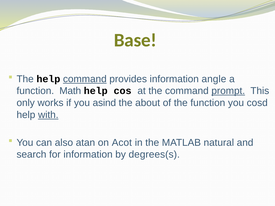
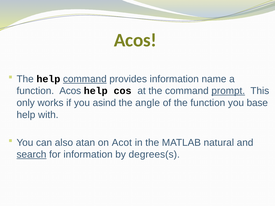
Base: Base -> Acos (135, 40)
angle: angle -> name (214, 79)
function Math: Math -> Acos (70, 91)
about: about -> angle (148, 103)
cosd: cosd -> base (257, 103)
with underline: present -> none (48, 115)
search underline: none -> present (31, 155)
